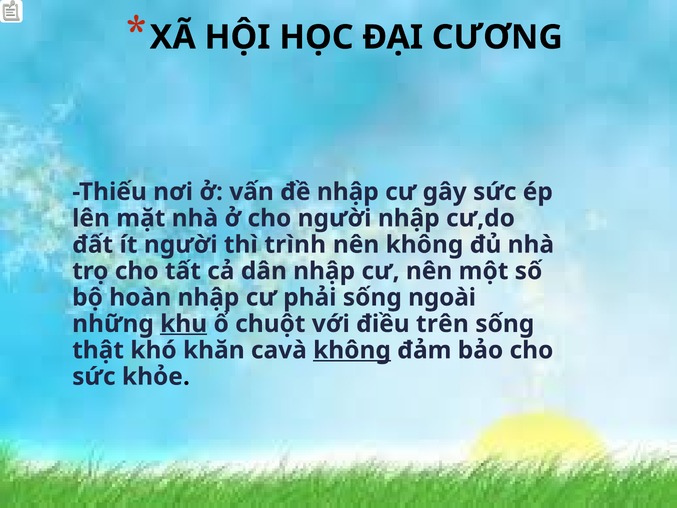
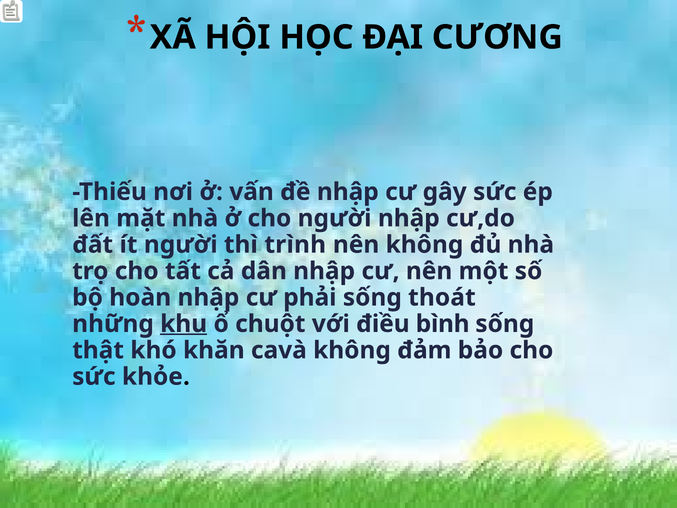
ngoài: ngoài -> thoát (442, 297)
trên: trên -> bình (443, 324)
không underline: present -> none (352, 350)
